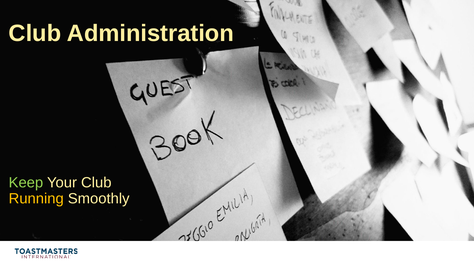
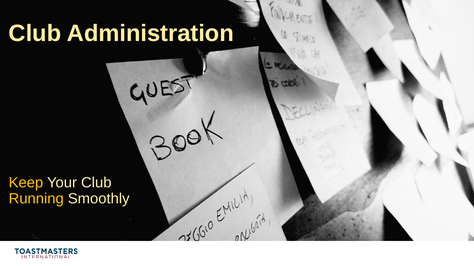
Keep colour: light green -> yellow (26, 183)
